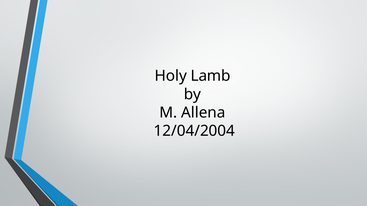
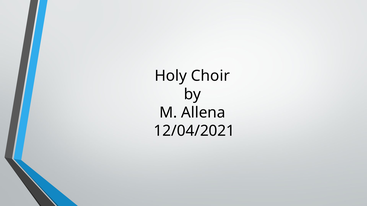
Lamb: Lamb -> Choir (210, 76)
12/04/2004: 12/04/2004 -> 12/04/2021 (194, 131)
